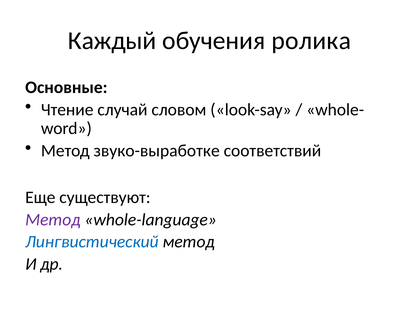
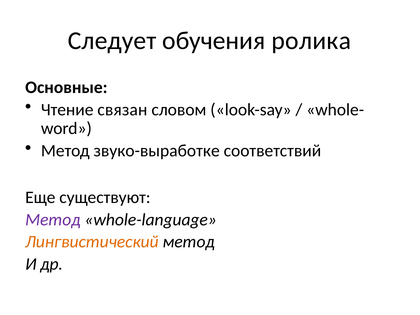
Каждый: Каждый -> Следует (112, 41)
случай: случай -> связан (122, 110)
Лингвистический colour: blue -> orange (92, 242)
